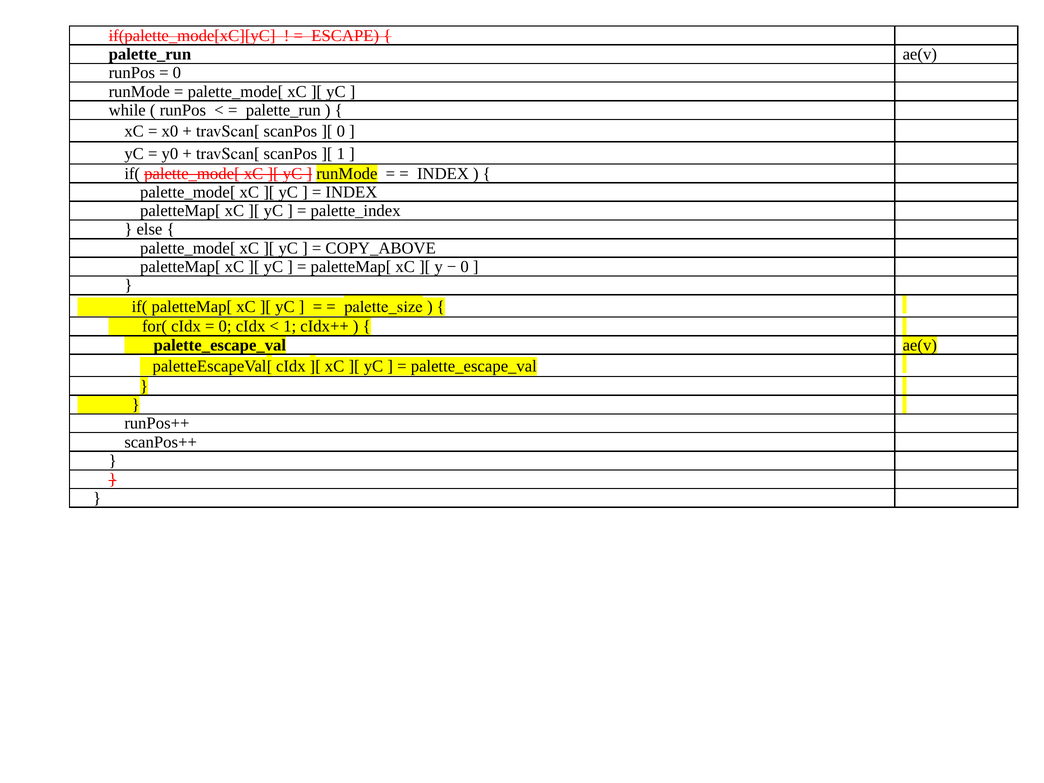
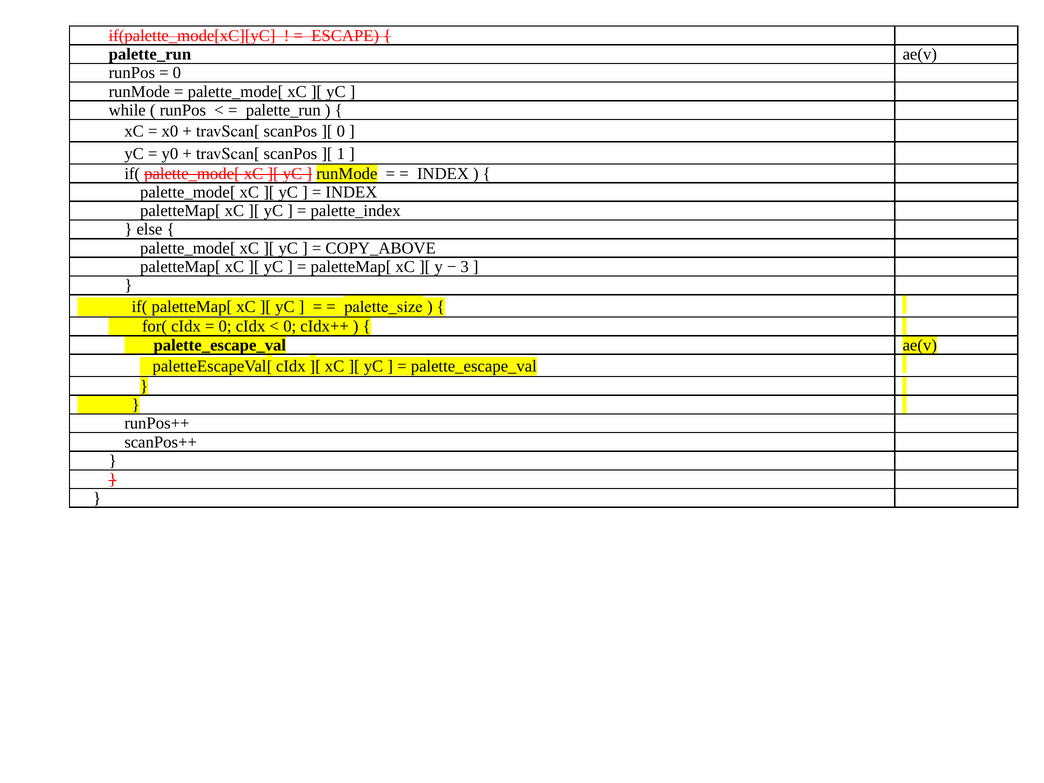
0: 0 -> 3 (465, 267)
1: 1 -> 0 (290, 326)
